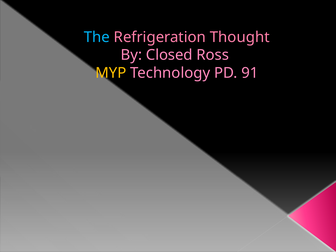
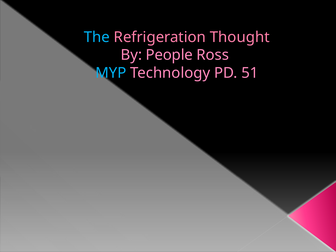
Closed: Closed -> People (169, 55)
MYP colour: yellow -> light blue (111, 73)
91: 91 -> 51 (250, 73)
